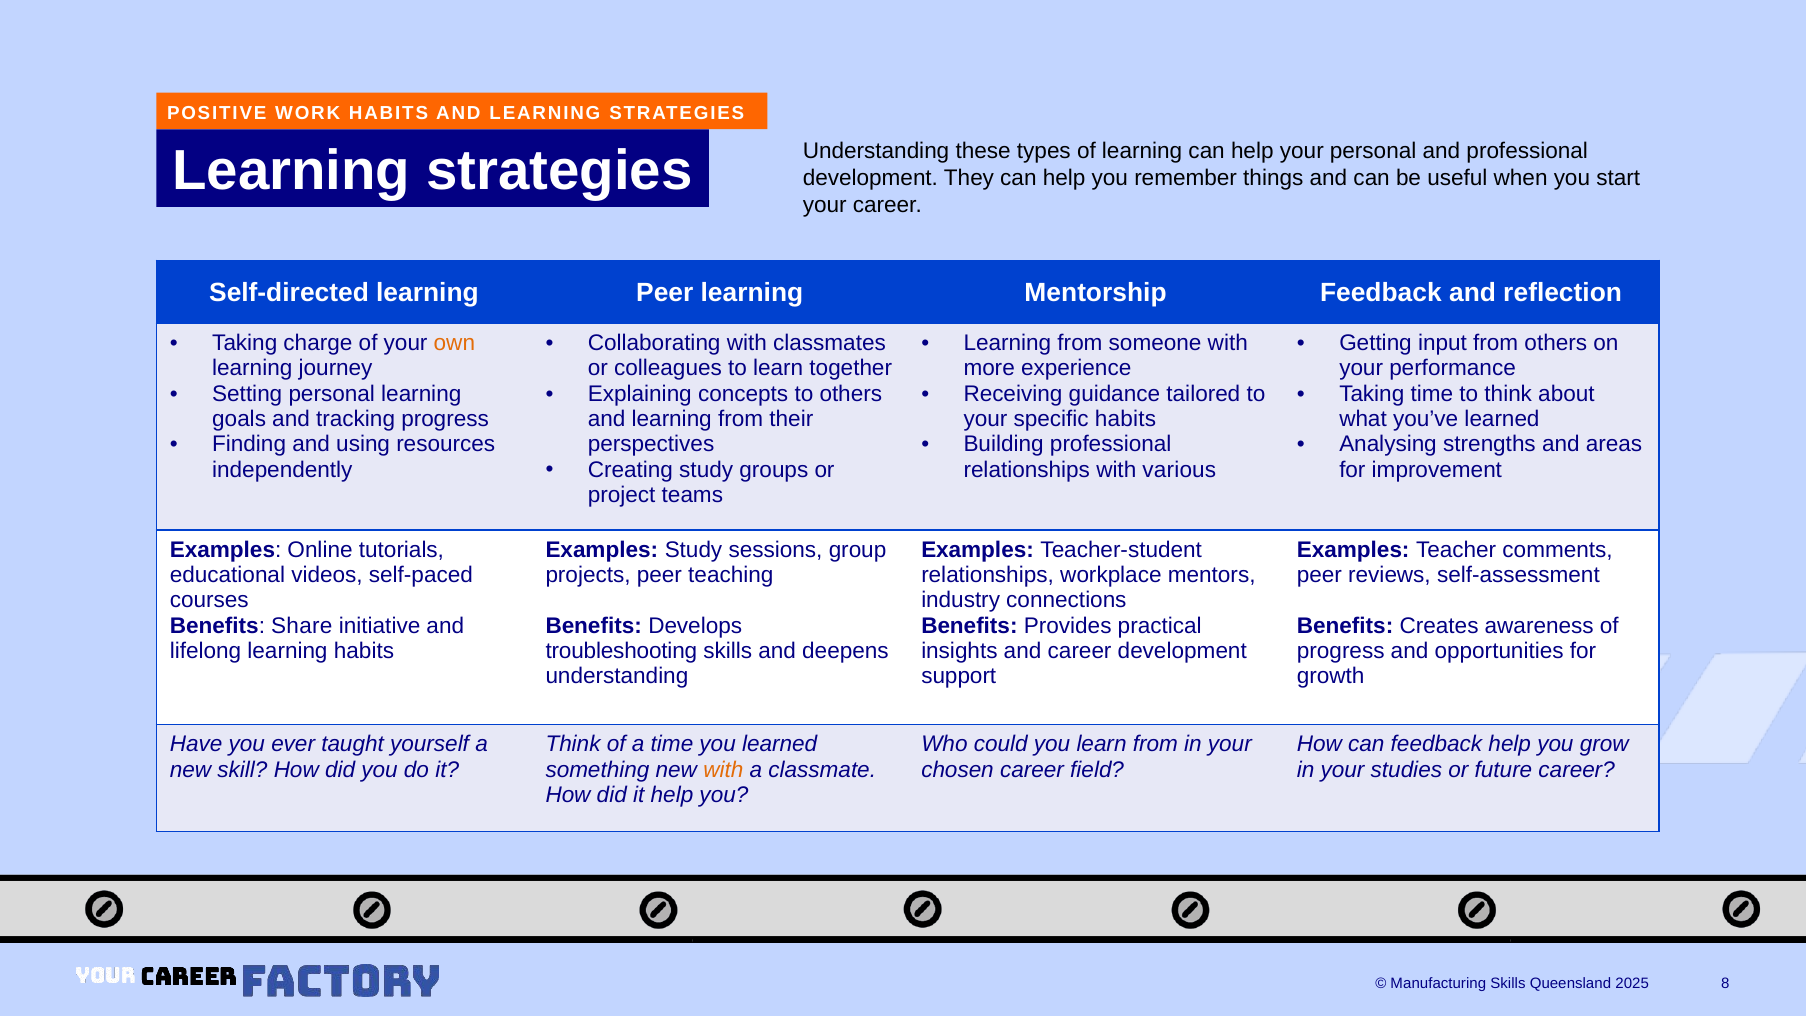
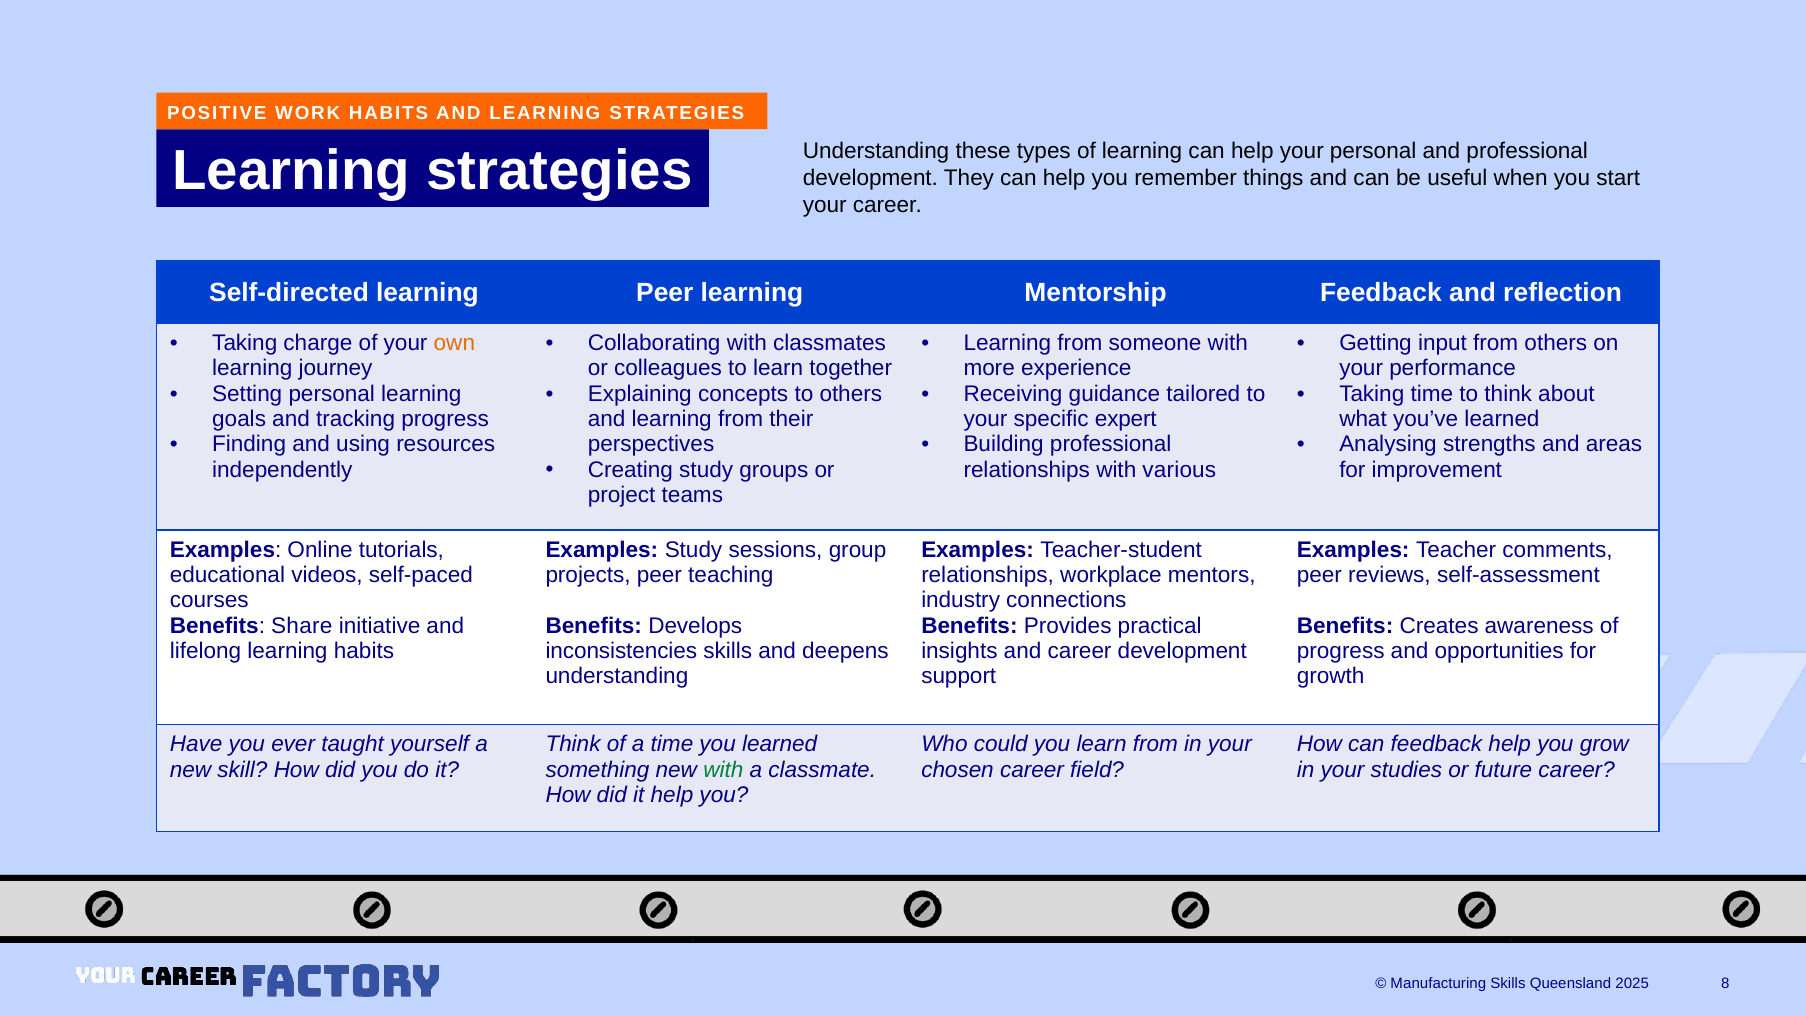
specific habits: habits -> expert (1126, 419)
troubleshooting: troubleshooting -> inconsistencies (621, 651)
with colour: orange -> green (723, 770)
